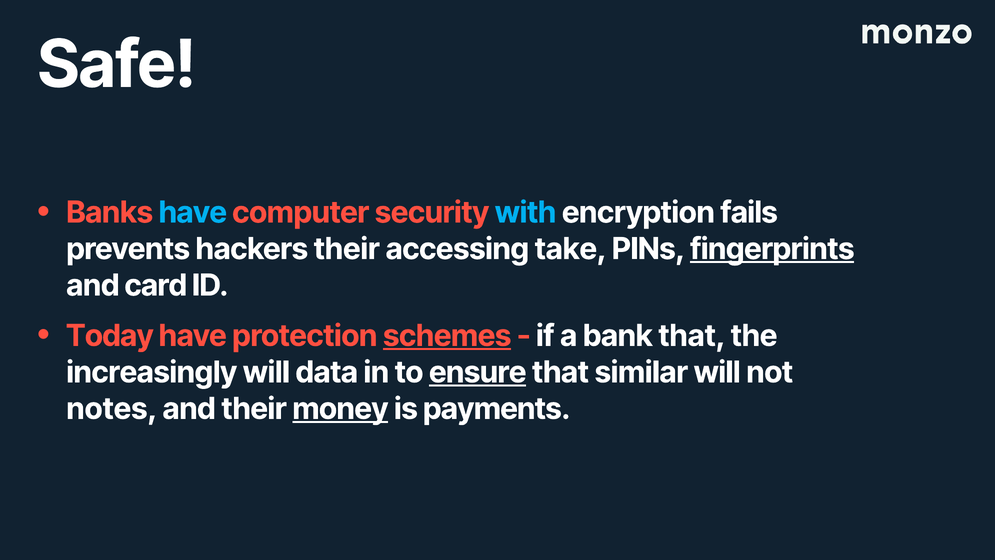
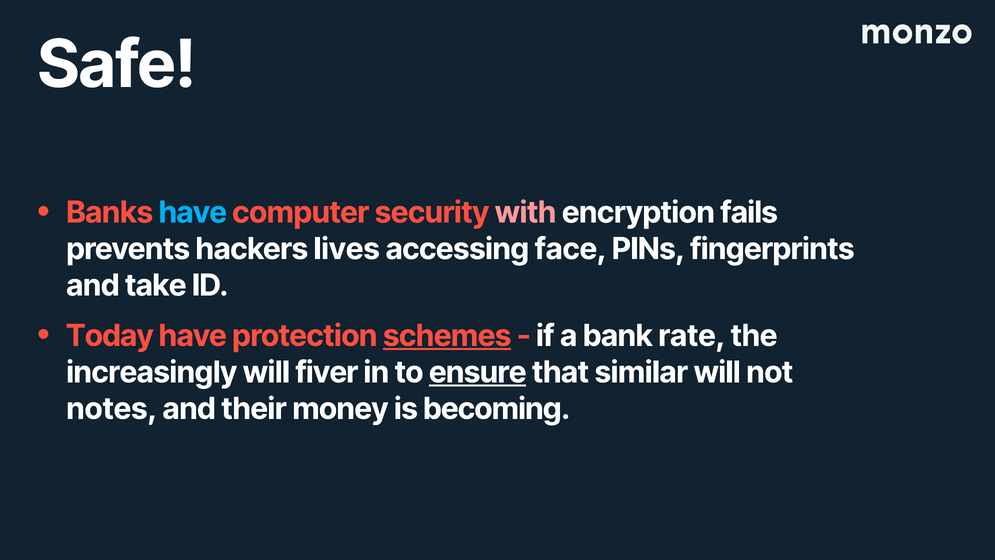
with colour: light blue -> pink (526, 212)
hackers their: their -> lives (347, 249)
take: take -> face (571, 249)
fingerprints underline: present -> none (772, 249)
card: card -> take (156, 285)
bank that: that -> rate (692, 336)
data: data -> fiver (327, 372)
money underline: present -> none (340, 409)
payments: payments -> becoming (497, 409)
